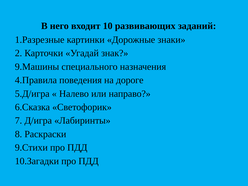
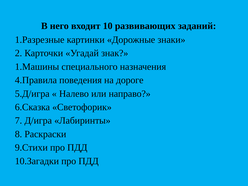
9.Машины: 9.Машины -> 1.Машины (37, 67)
